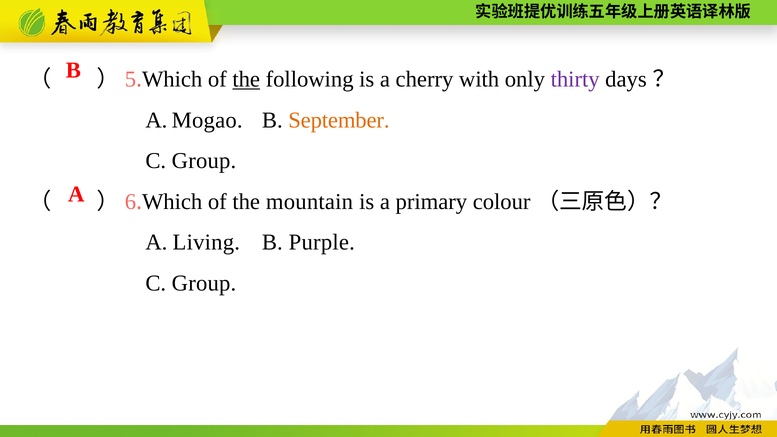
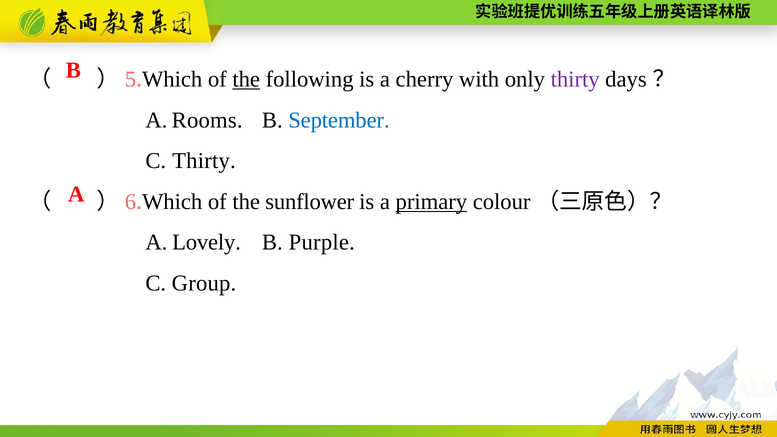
Mogao: Mogao -> Rooms (207, 120)
September colour: orange -> blue (339, 120)
Group: Group -> Thirty (204, 161)
mountain: mountain -> sunflower (310, 202)
primary underline: none -> present (431, 202)
Living: Living -> Lovely (207, 243)
